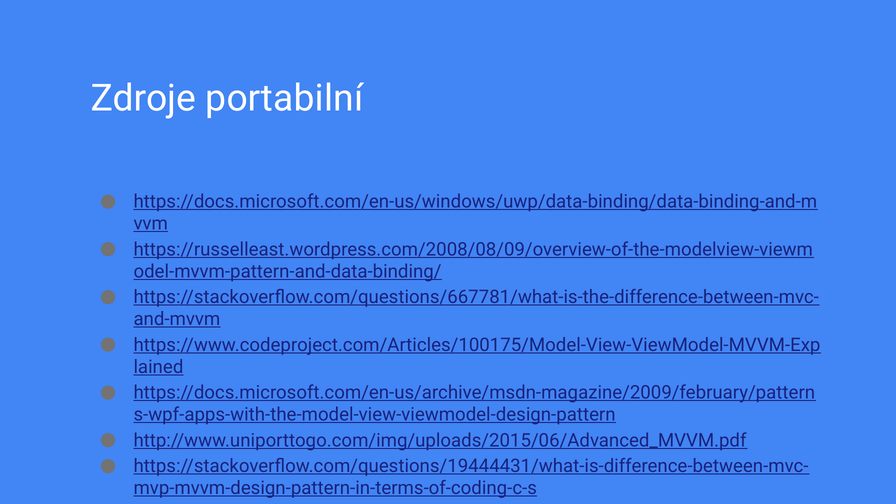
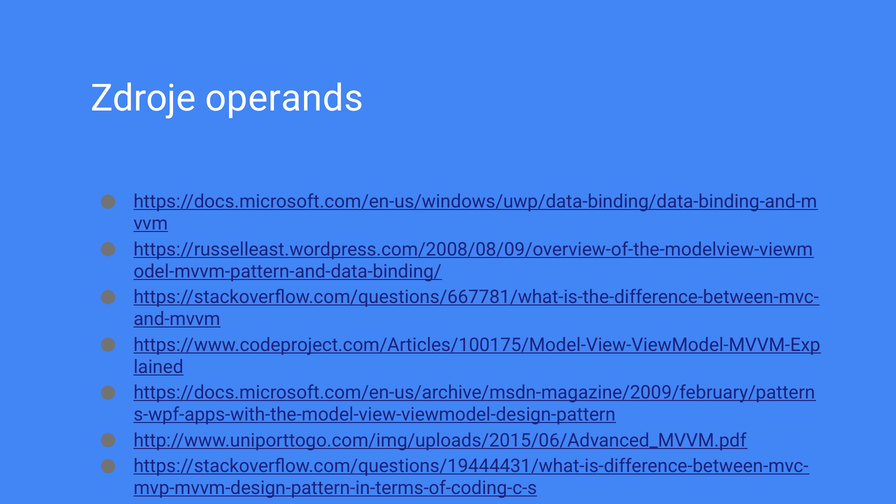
portabilní: portabilní -> operands (284, 98)
